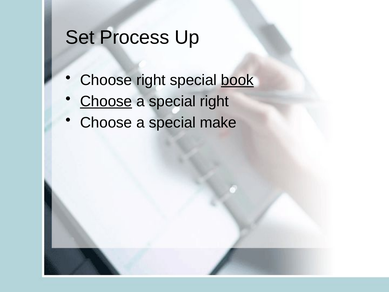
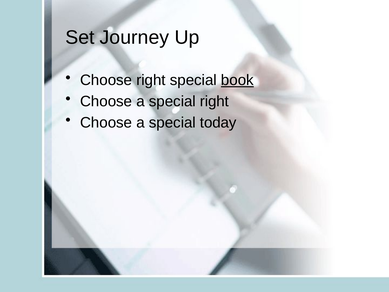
Process: Process -> Journey (134, 37)
Choose underline: present -> none (106, 101)
make: make -> today (218, 123)
